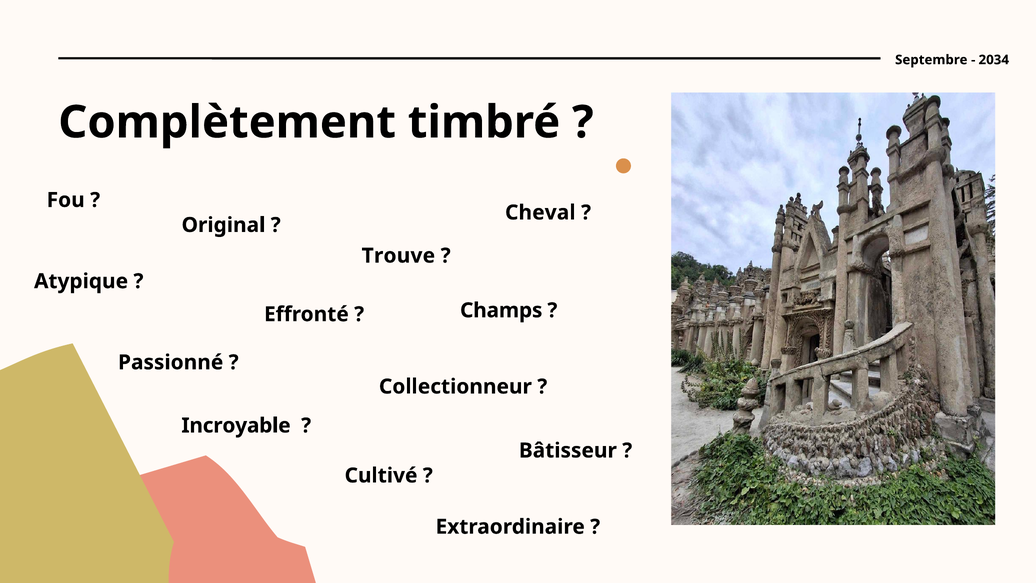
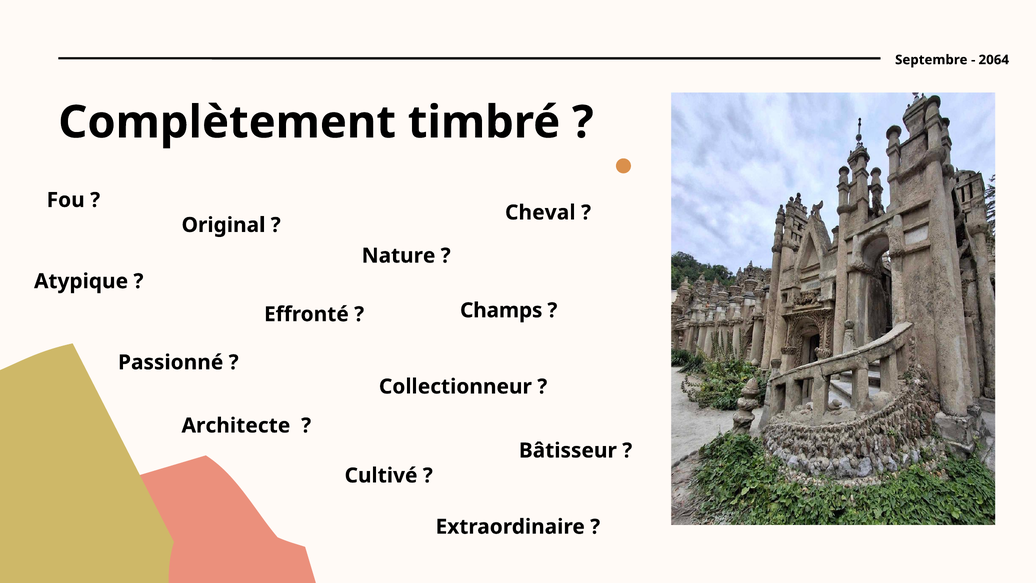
2034: 2034 -> 2064 (994, 60)
Trouve: Trouve -> Nature (399, 256)
Incroyable: Incroyable -> Architecte (236, 425)
